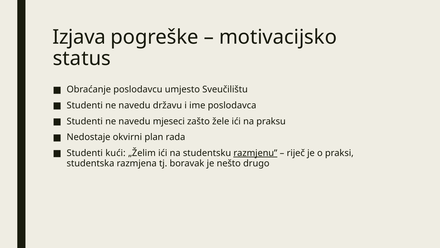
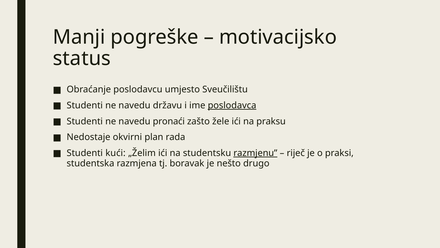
Izjava: Izjava -> Manji (79, 37)
poslodavca underline: none -> present (232, 105)
mjeseci: mjeseci -> pronaći (169, 121)
